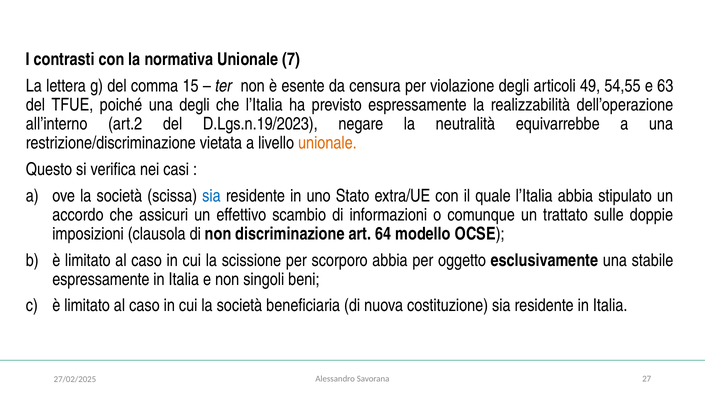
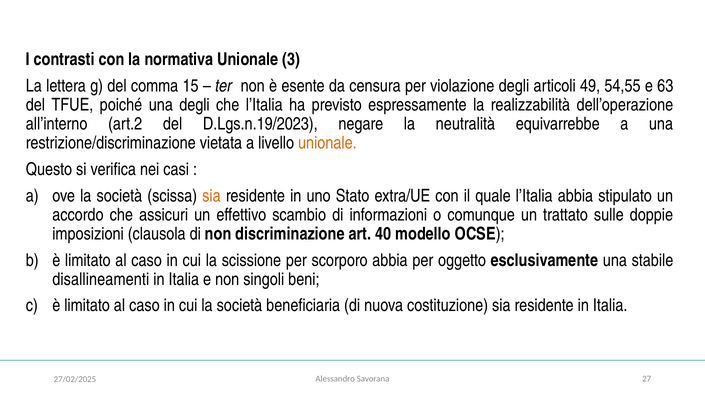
7: 7 -> 3 (291, 59)
sia colour: blue -> orange (211, 196)
64: 64 -> 40 (383, 234)
espressamente: espressamente -> disallineamenti (101, 279)
